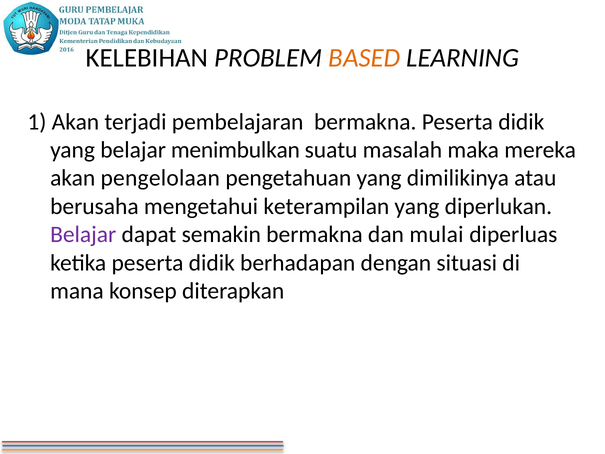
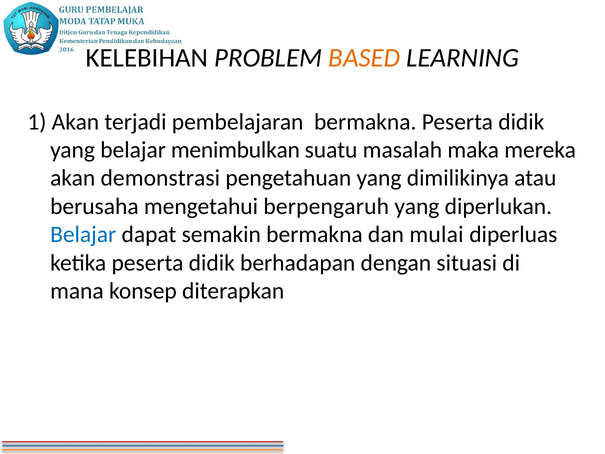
pengelolaan: pengelolaan -> demonstrasi (160, 178)
keterampilan: keterampilan -> berpengaruh (326, 206)
Belajar colour: purple -> blue (83, 234)
